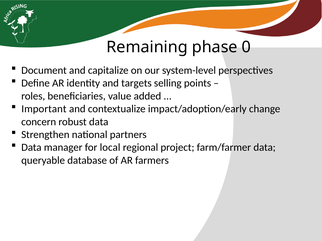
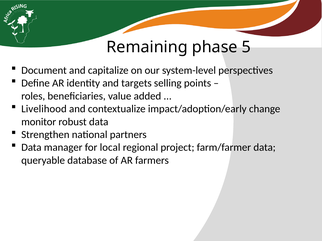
0: 0 -> 5 (246, 47)
Important: Important -> Livelihood (44, 109)
concern: concern -> monitor (39, 122)
